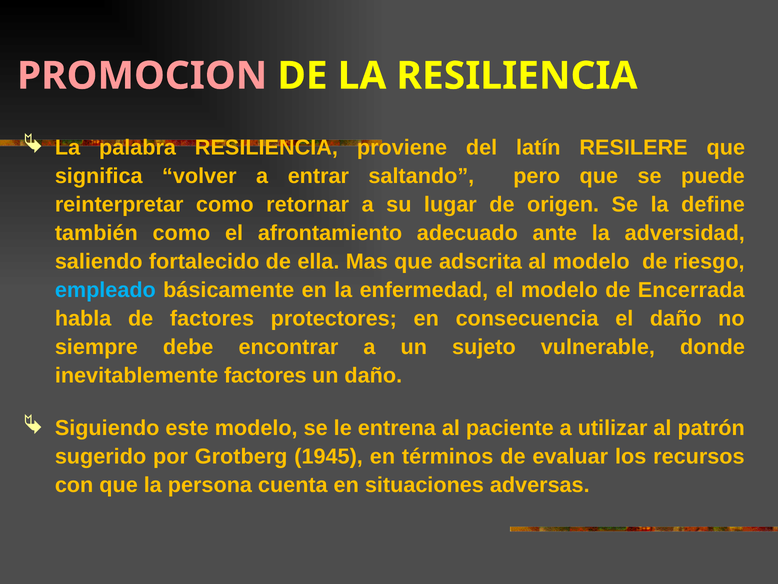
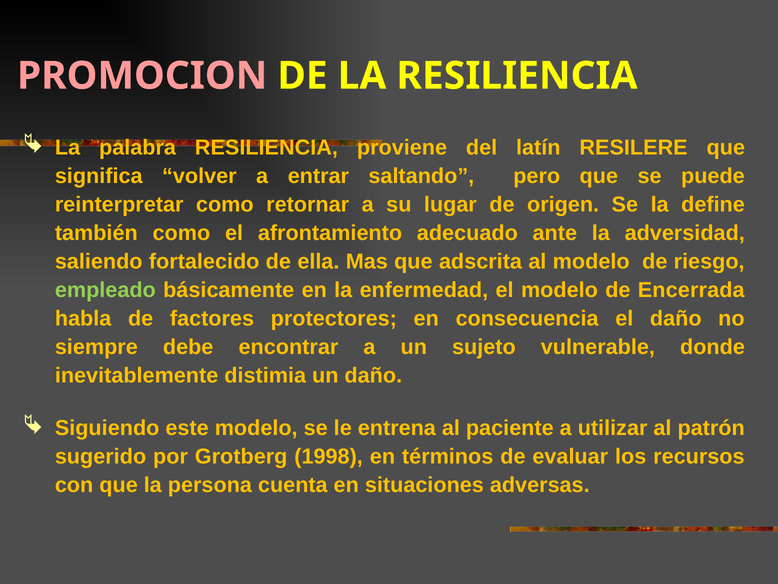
empleado colour: light blue -> light green (105, 290)
inevitablemente factores: factores -> distimia (265, 375)
1945: 1945 -> 1998 (329, 456)
